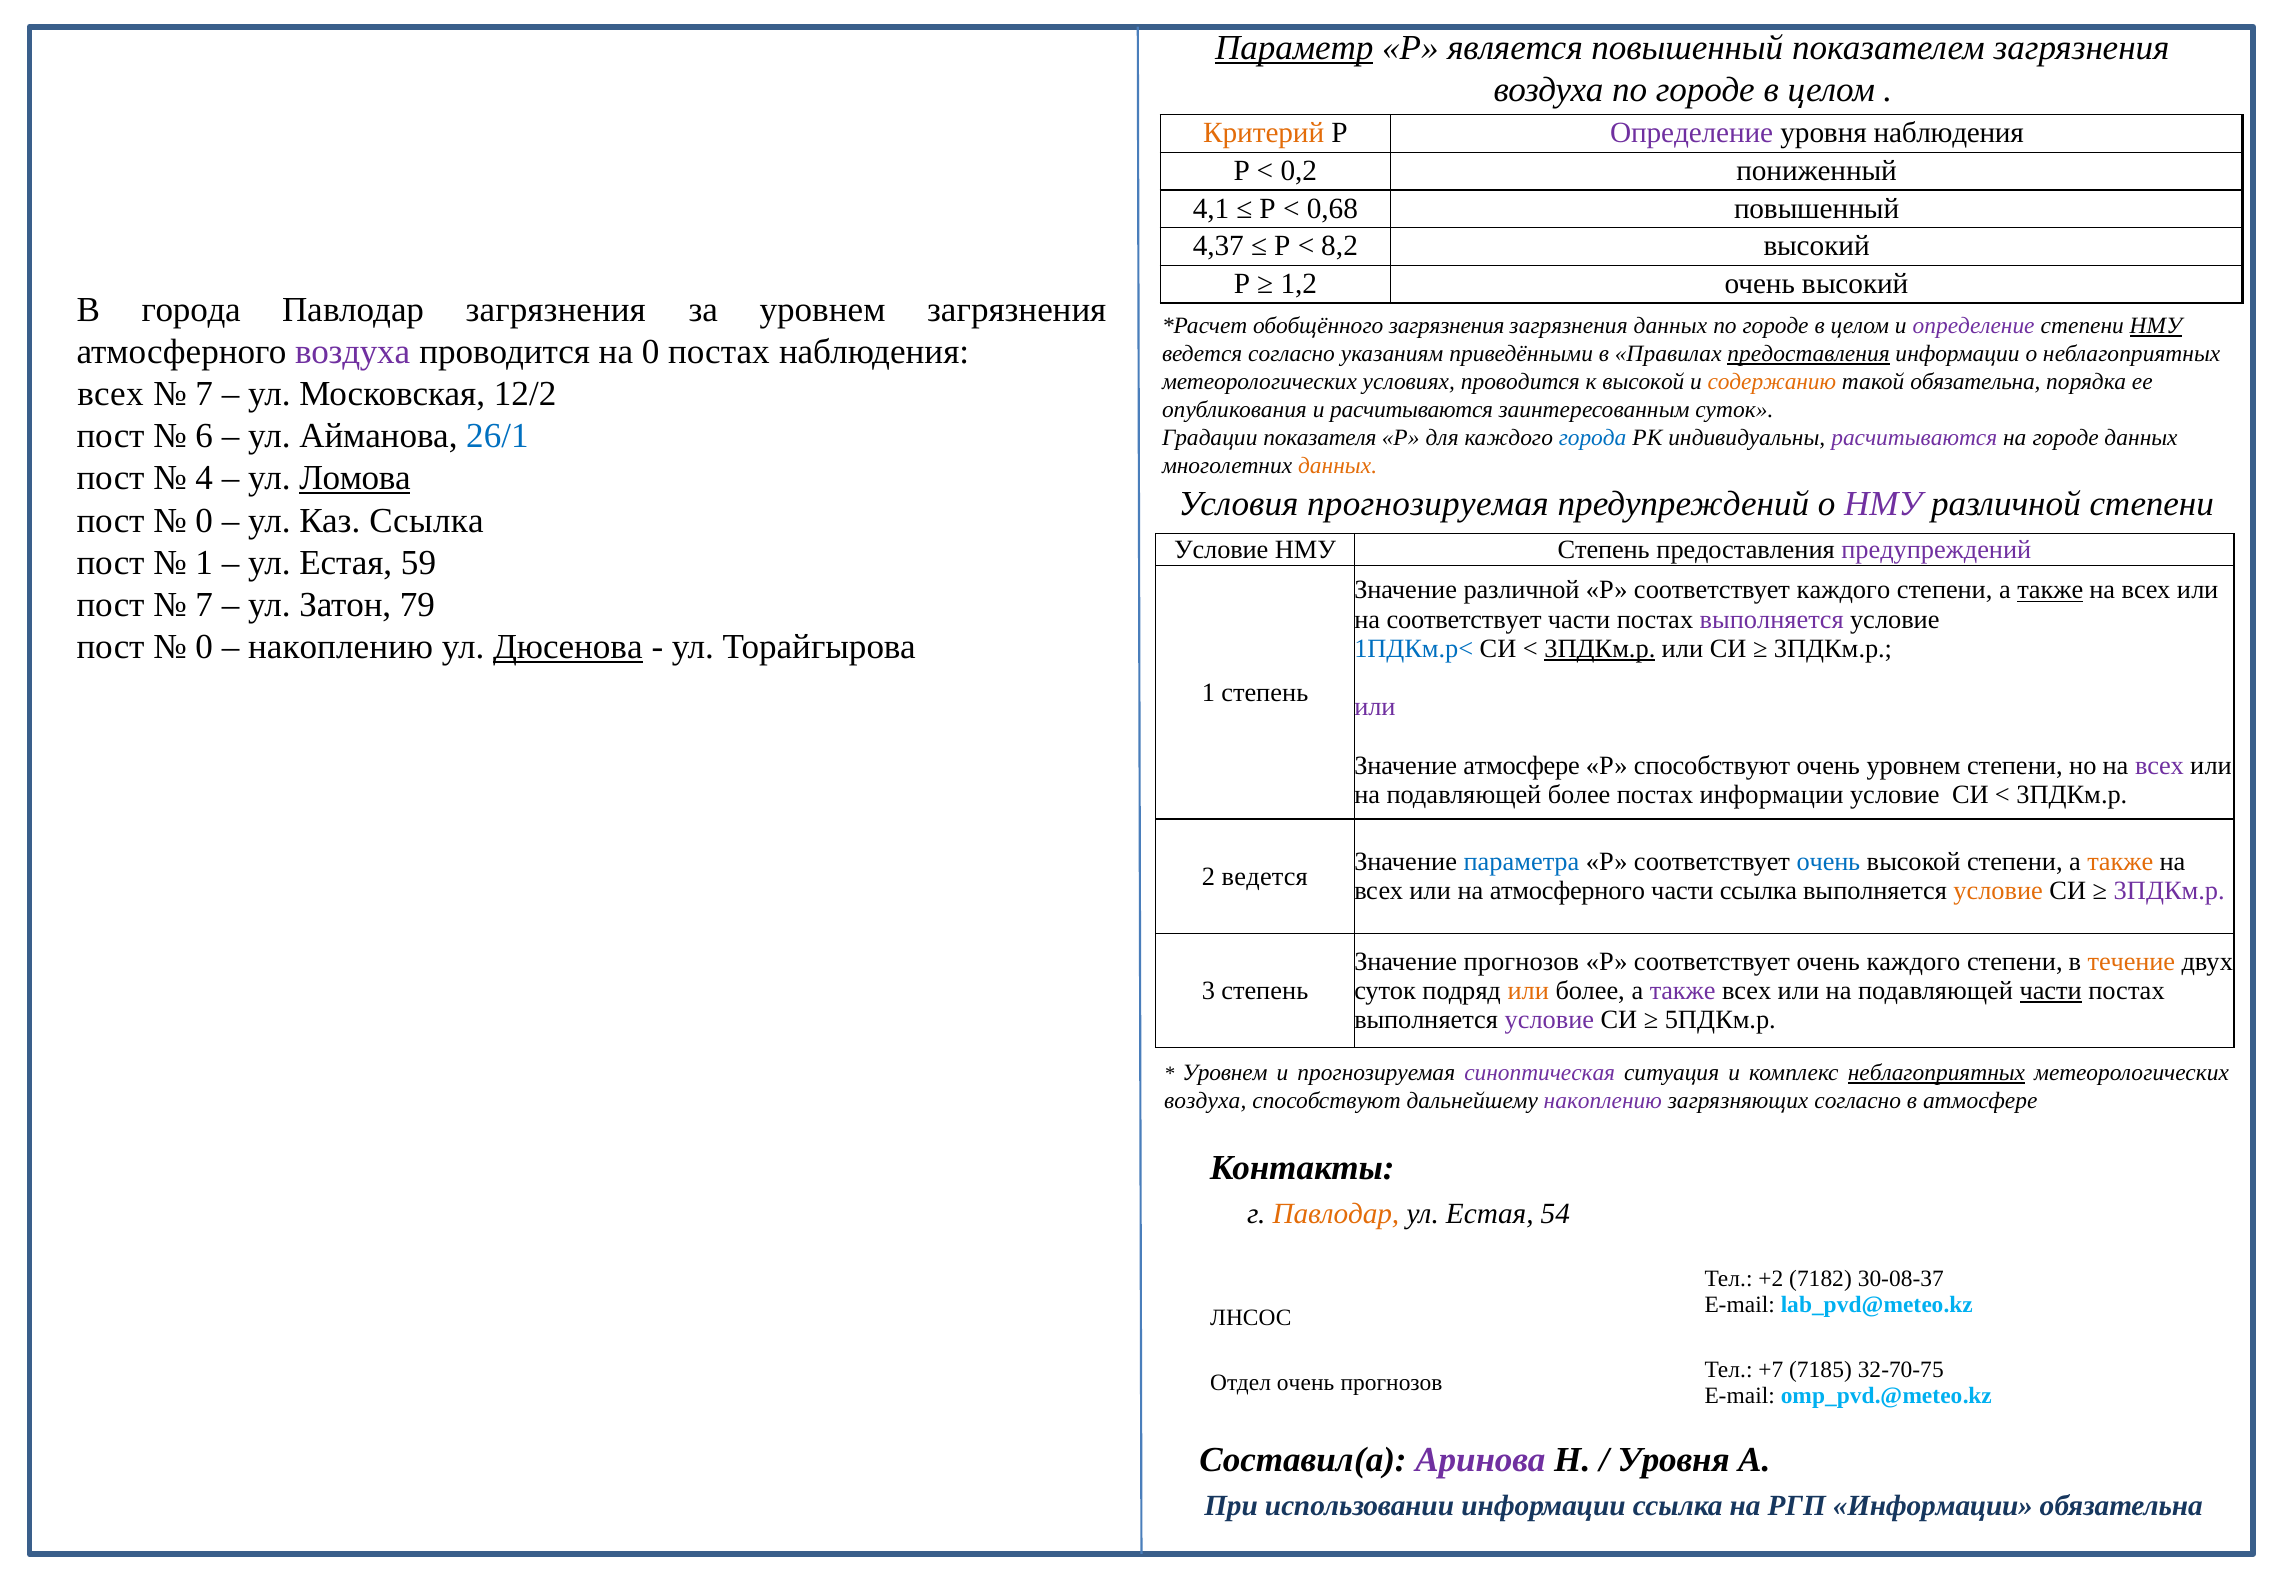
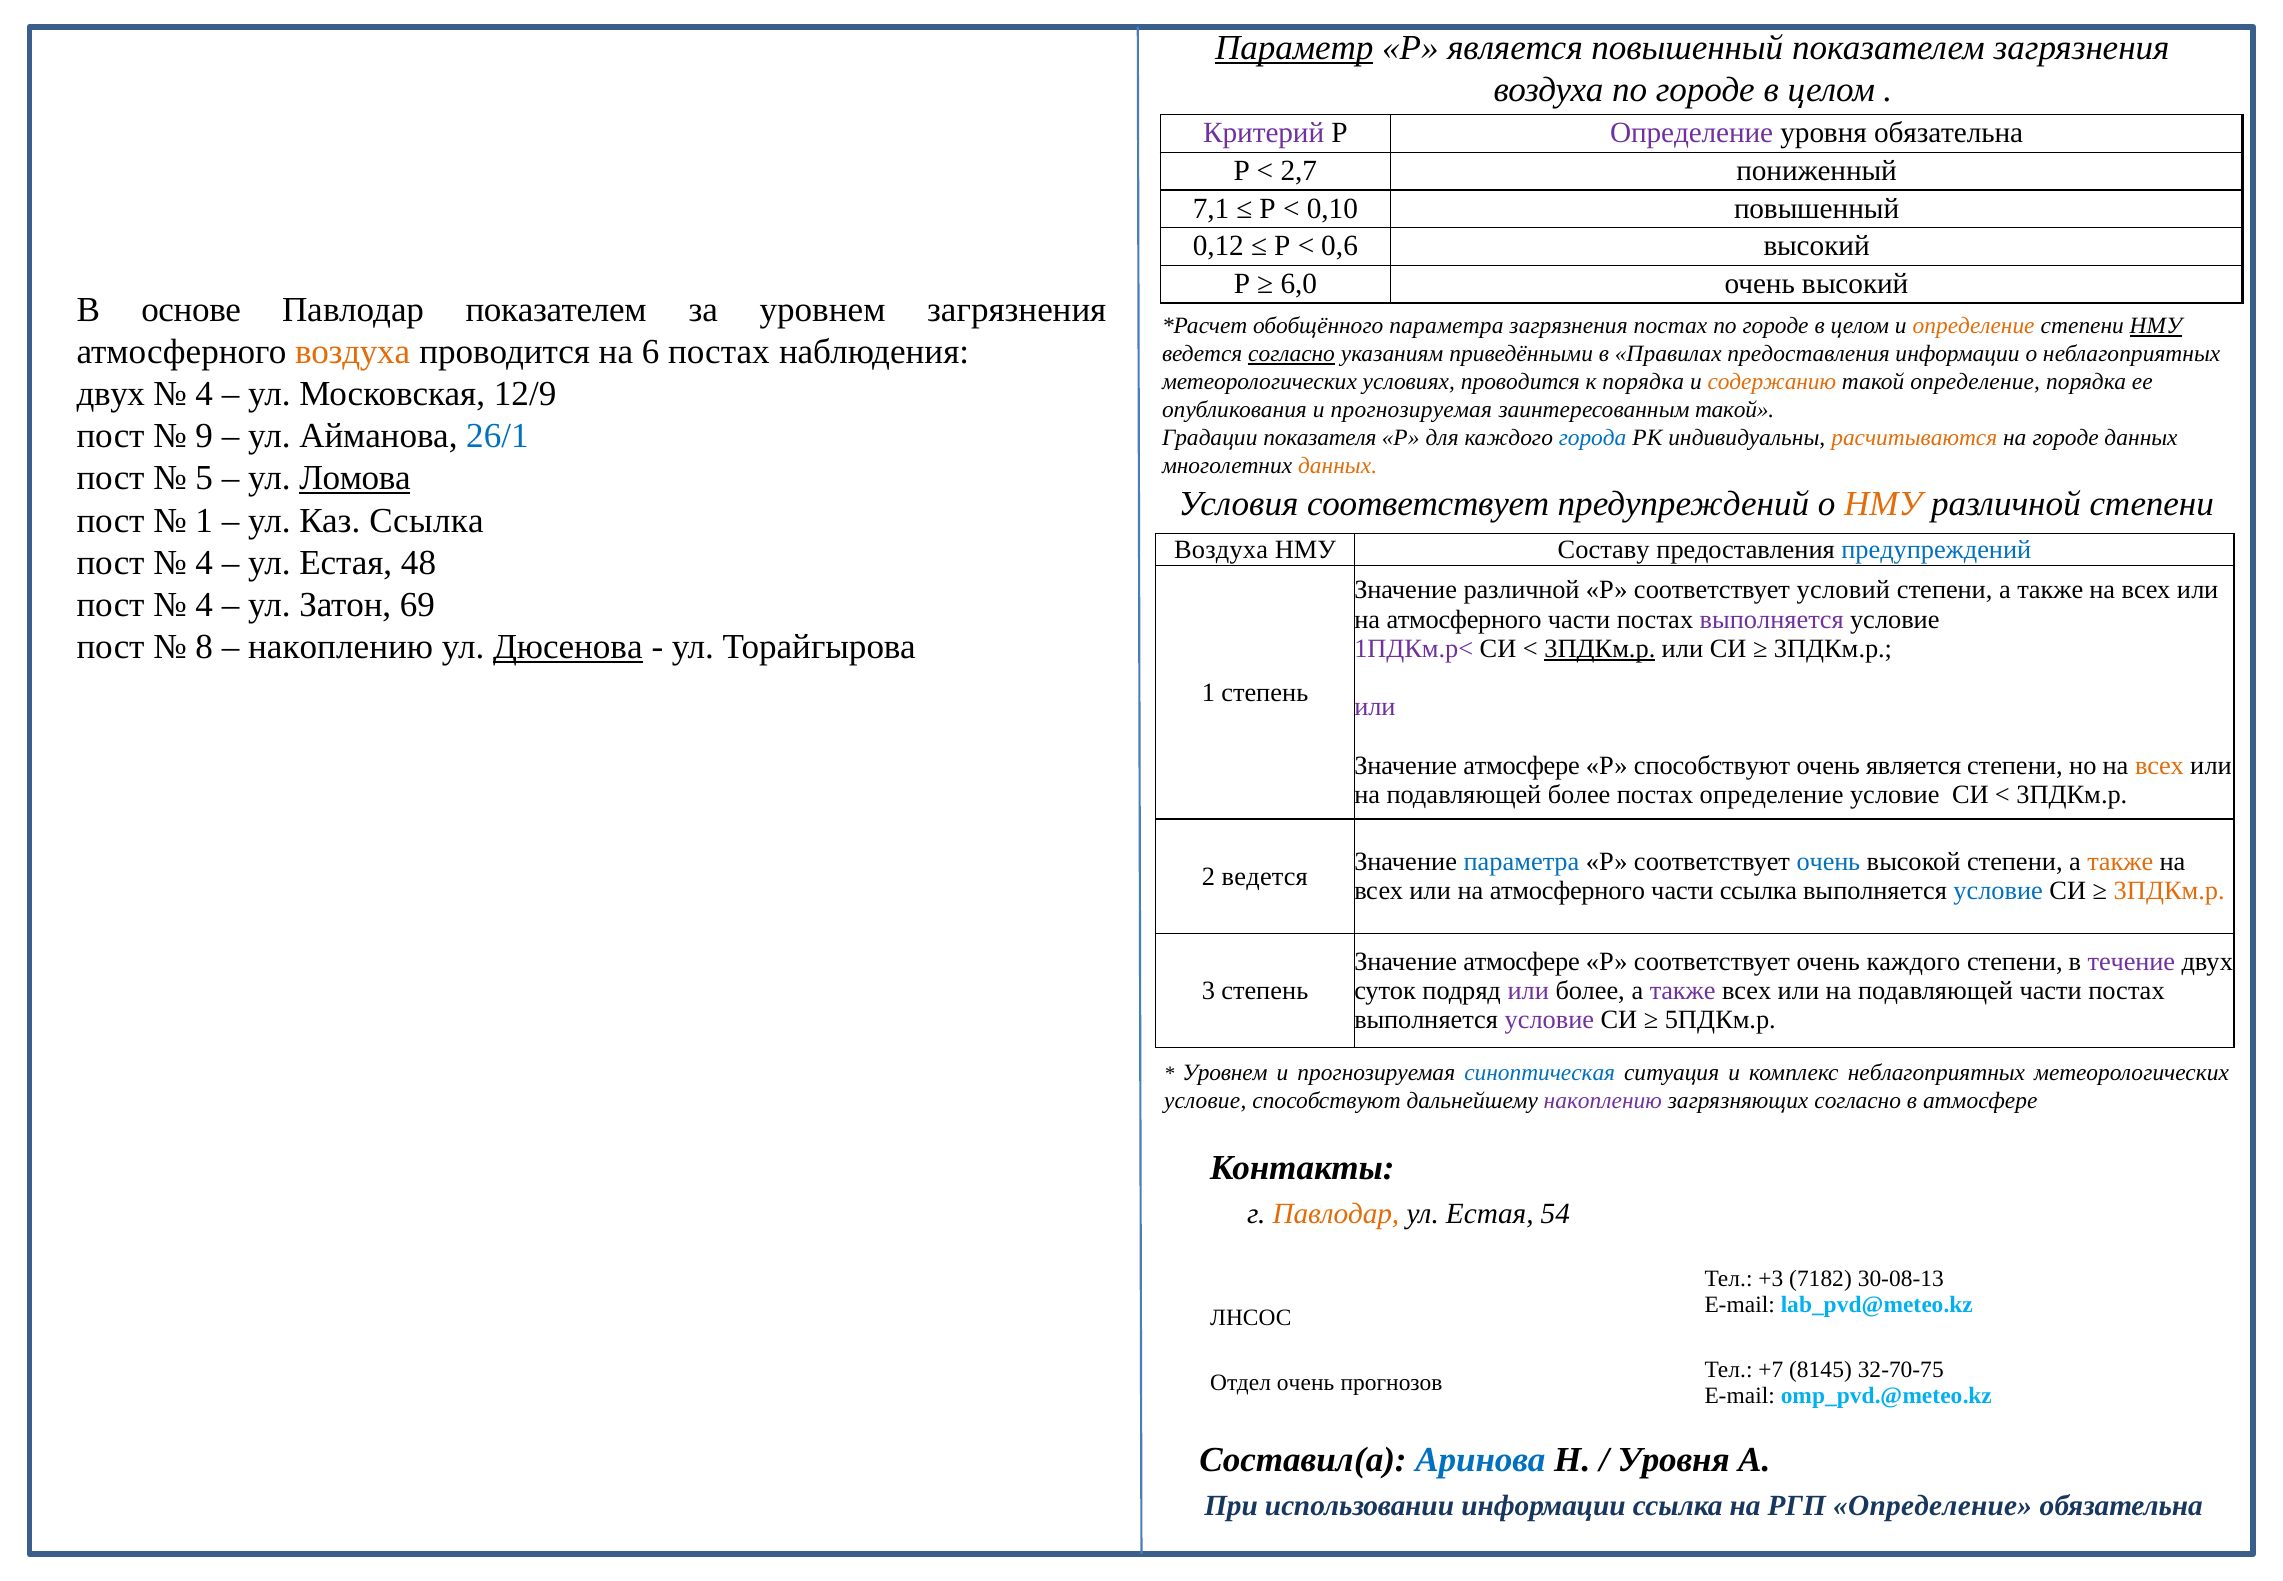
Критерий colour: orange -> purple (1264, 133)
уровня наблюдения: наблюдения -> обязательна (1949, 133)
0,2: 0,2 -> 2,7 (1299, 171)
4,1: 4,1 -> 7,1 (1211, 209)
0,68: 0,68 -> 0,10 (1332, 209)
4,37: 4,37 -> 0,12 (1218, 246)
8,2: 8,2 -> 0,6 (1340, 246)
1,2: 1,2 -> 6,0 (1299, 284)
В города: города -> основе (191, 310)
Павлодар загрязнения: загрязнения -> показателем (556, 310)
обобщённого загрязнения: загрязнения -> параметра (1446, 326)
загрязнения данных: данных -> постах (1670, 326)
определение colour: purple -> orange (1974, 326)
воздуха colour: purple -> orange (353, 352)
на 0: 0 -> 6 (651, 352)
согласно underline: none -> present (1292, 354)
предоставления underline: present -> none (1809, 354)
к высокой: высокой -> порядка (1643, 382)
такой обязательна: обязательна -> определение (1975, 382)
всех: всех -> двух (111, 394)
7: 7 -> 4 (204, 394)
12/2: 12/2 -> 12/9 (525, 394)
опубликования и расчитываются: расчитываются -> прогнозируемая (1411, 410)
заинтересованным суток: суток -> такой (1735, 410)
6: 6 -> 9 (204, 436)
расчитываются colour: purple -> orange (1914, 438)
4: 4 -> 5 (204, 478)
Условия прогнозируемая: прогнозируемая -> соответствует (1428, 503)
НМУ colour: purple -> orange (1883, 503)
0: 0 -> 1 (204, 520)
Условие: Условие -> Воздуха (1221, 549)
НМУ Степень: Степень -> Составу (1604, 549)
предупреждений colour: purple -> blue (1936, 549)
1: 1 -> 4 (204, 562)
59: 59 -> 48 (419, 562)
соответствует каждого: каждого -> условий (1843, 590)
также underline: present -> none (2050, 590)
7: 7 -> 4 (204, 605)
79: 79 -> 69 (417, 605)
соответствует: соответствует -> атмосферного (1464, 619)
0: 0 -> 8 (204, 647)
1ПДКм.р< colour: blue -> purple (1414, 648)
очень уровнем: уровнем -> является (1914, 765)
всех colour: purple -> orange (2159, 765)
постах информации: информации -> определение (1772, 794)
условие colour: orange -> blue (1998, 891)
3ПДКм.р colour: purple -> orange (2169, 891)
прогнозов: прогнозов -> атмосфере (1522, 961)
течение colour: orange -> purple (2131, 961)
или colour: orange -> purple (1528, 990)
части underline: present -> none (2051, 990)
синоптическая colour: purple -> blue (1540, 1073)
неблагоприятных underline: present -> none (1936, 1073)
воздуха: воздуха -> условие (1205, 1101)
+2: +2 -> +3 (1771, 1278)
30-08-37: 30-08-37 -> 30-08-13 (1901, 1278)
7185: 7185 -> 8145 (1820, 1369)
Аринова colour: purple -> blue (1480, 1459)
РГП Информации: Информации -> Определение (1933, 1505)
